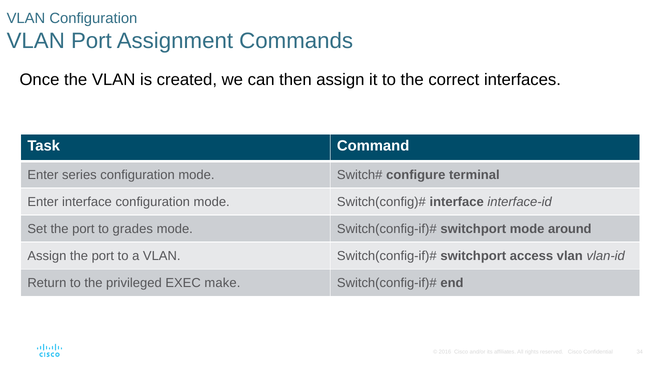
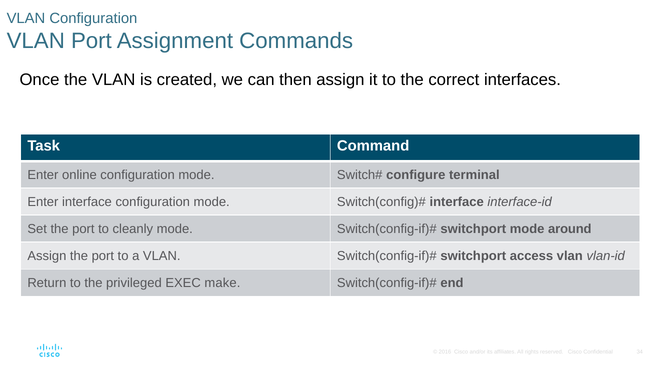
series: series -> online (79, 175)
grades: grades -> cleanly (133, 229)
